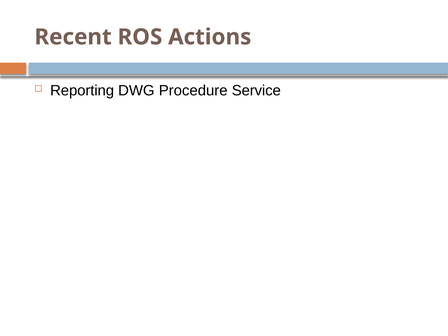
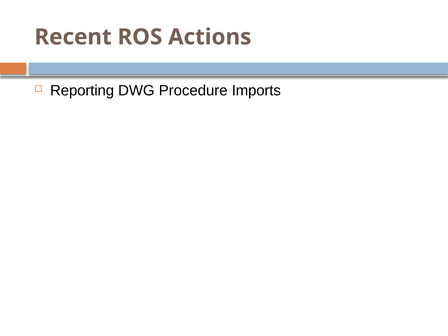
Service: Service -> Imports (256, 91)
